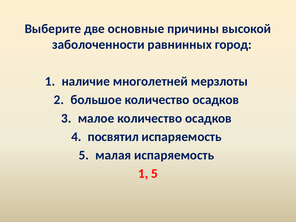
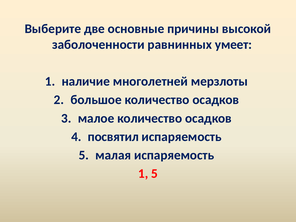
город: город -> умеет (233, 45)
